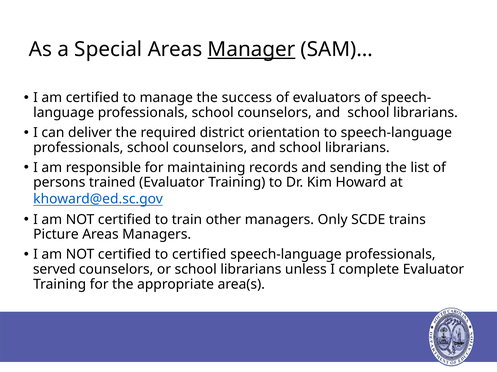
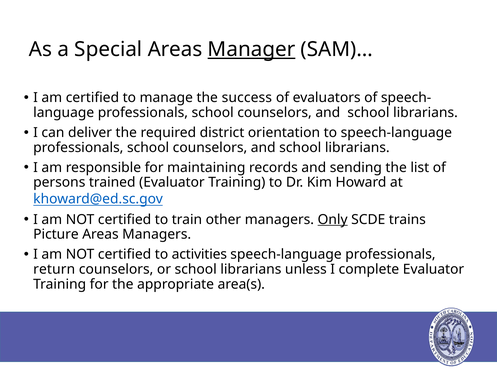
Only underline: none -> present (333, 220)
to certified: certified -> activities (199, 255)
served: served -> return (54, 270)
